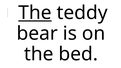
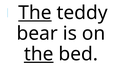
the underline: none -> present (39, 54)
